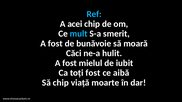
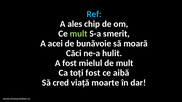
acei: acei -> ales (75, 24)
mult colour: light blue -> light green (79, 34)
fost: fost -> acei (55, 44)
de iubit: iubit -> mult (125, 63)
Să chip: chip -> cred (61, 83)
